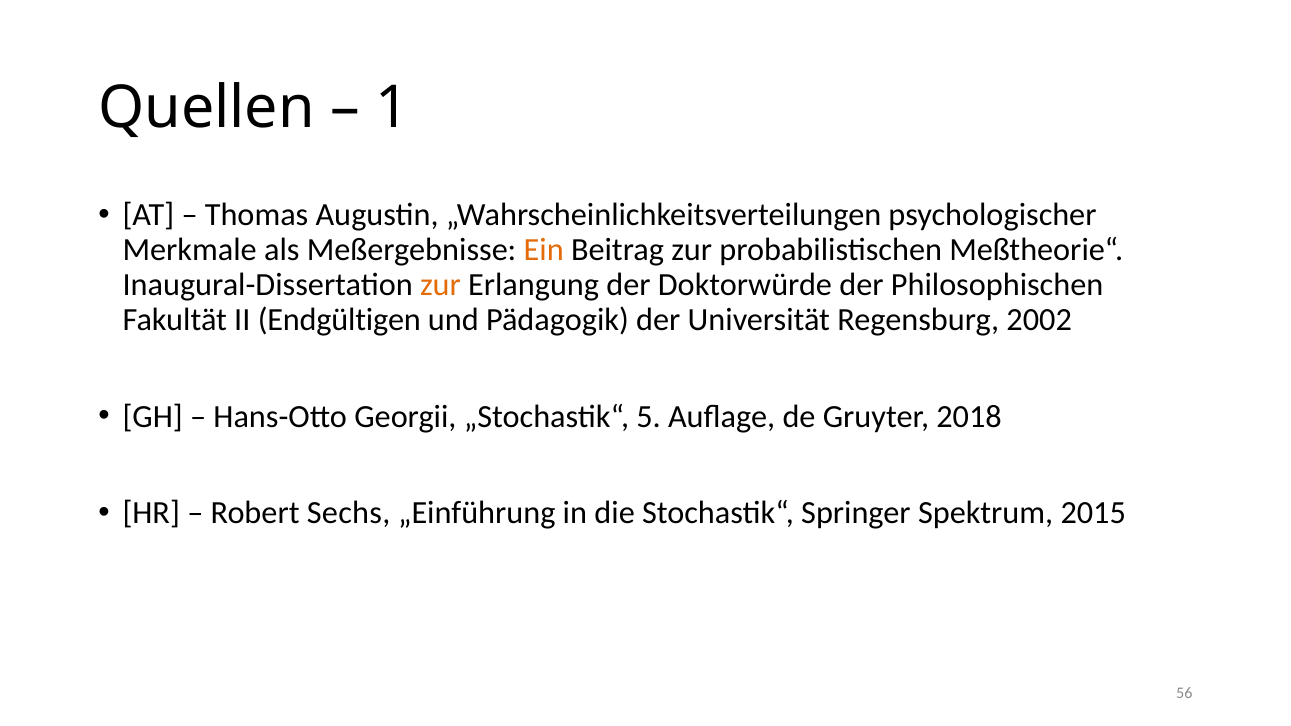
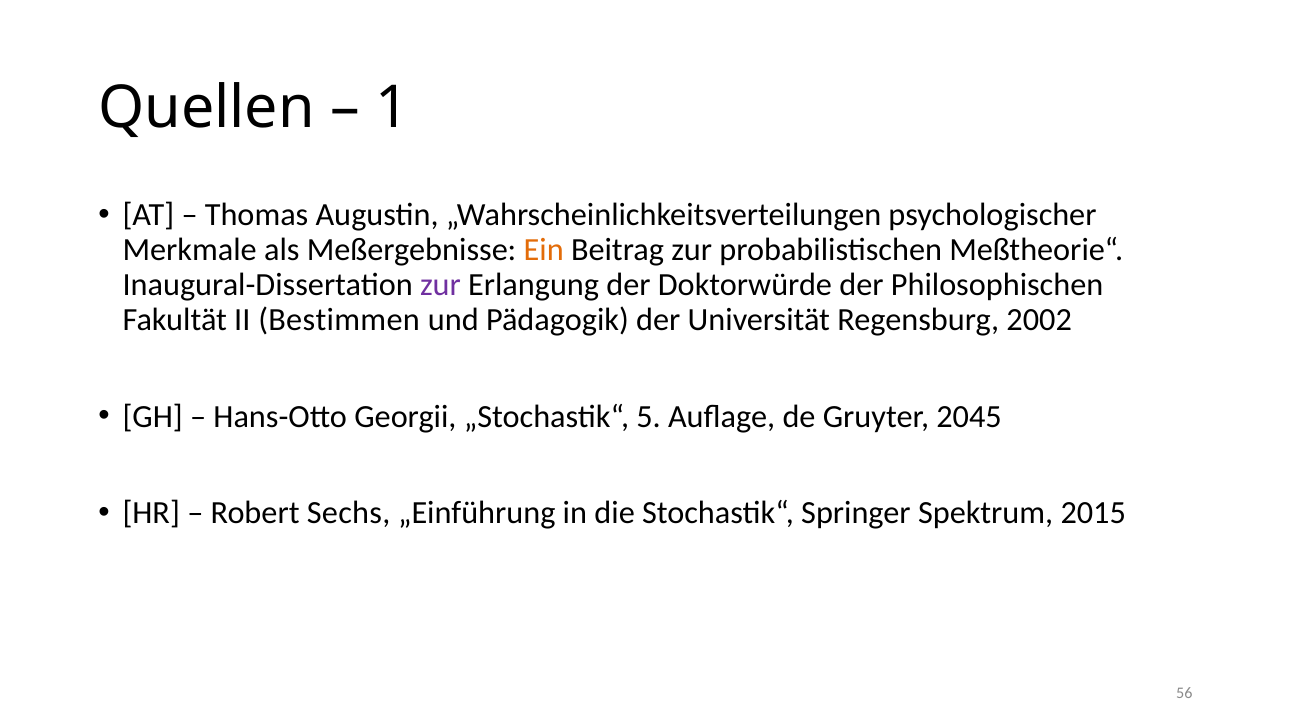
zur colour: orange -> purple (440, 285)
Endgültigen: Endgültigen -> Bestimmen (339, 320)
2018: 2018 -> 2045 (969, 417)
